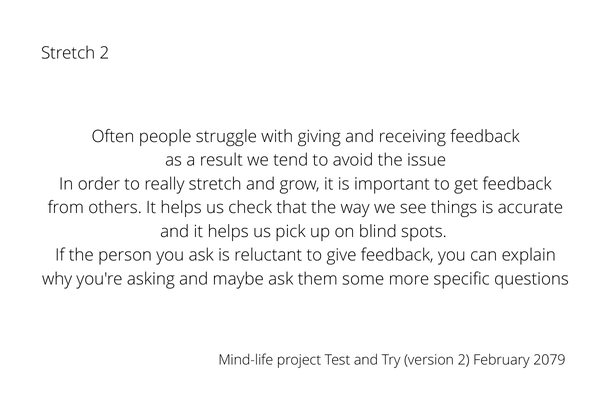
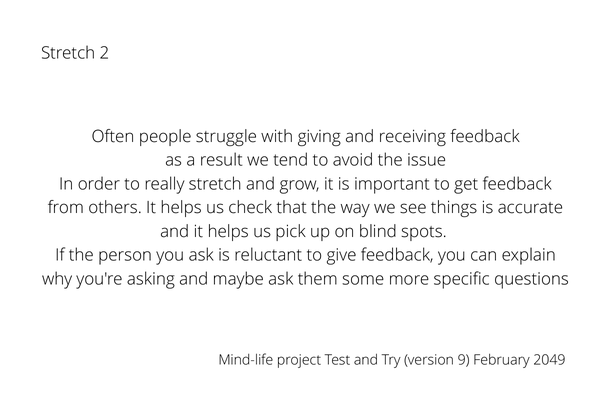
version 2: 2 -> 9 (464, 360)
2079: 2079 -> 2049 (549, 360)
